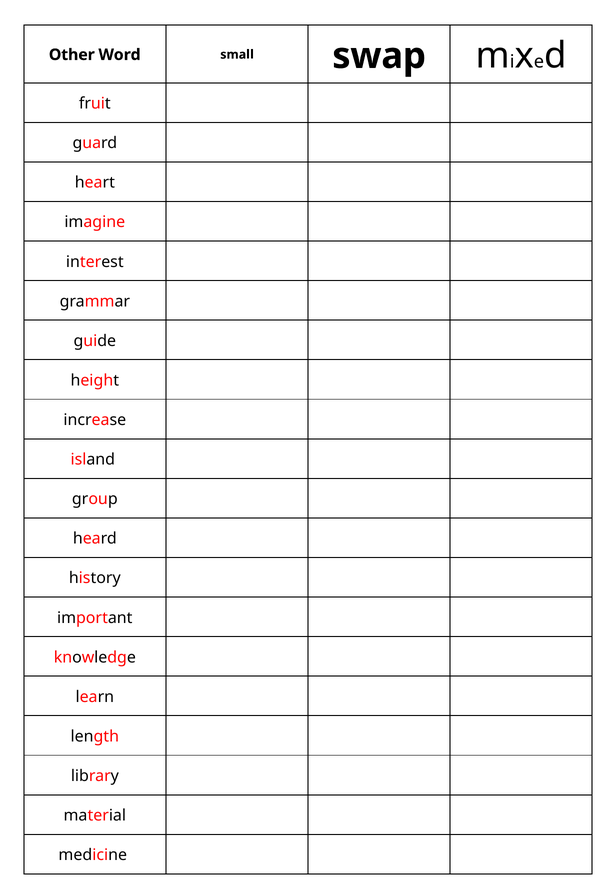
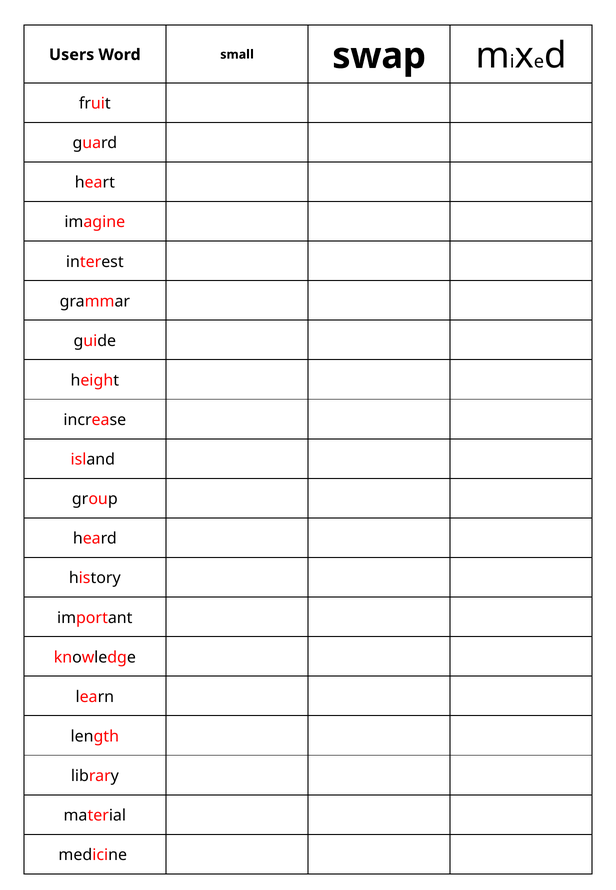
Other: Other -> Users (72, 55)
